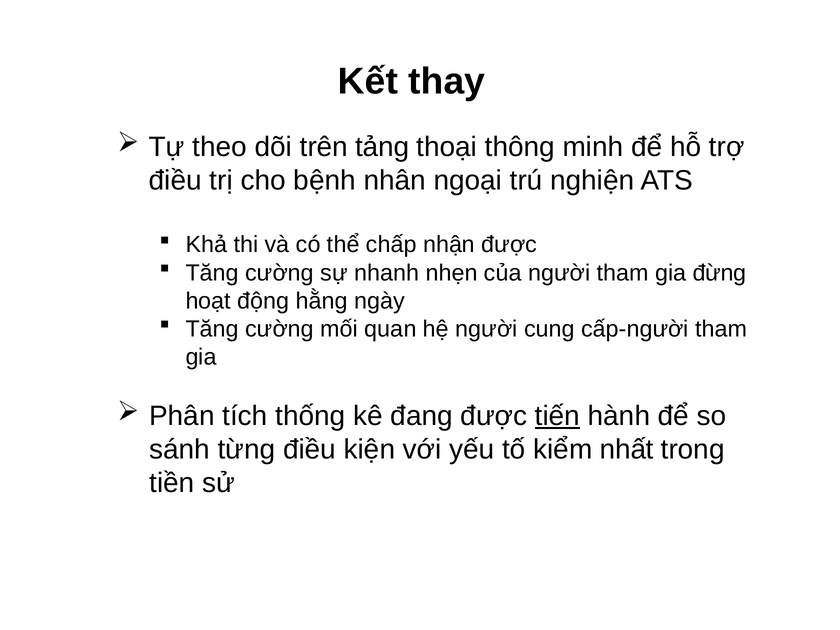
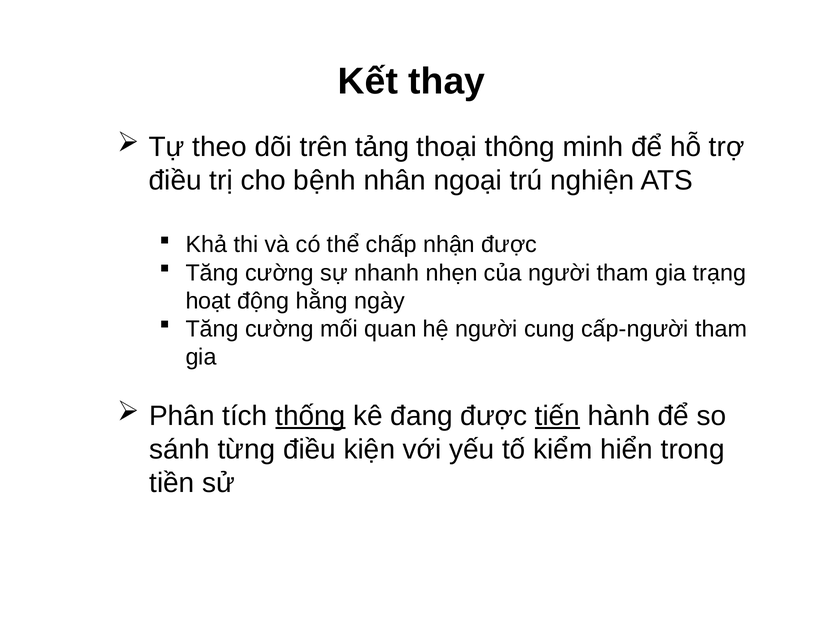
đừng: đừng -> trạng (719, 273)
thống underline: none -> present (310, 416)
nhất: nhất -> hiển (627, 450)
